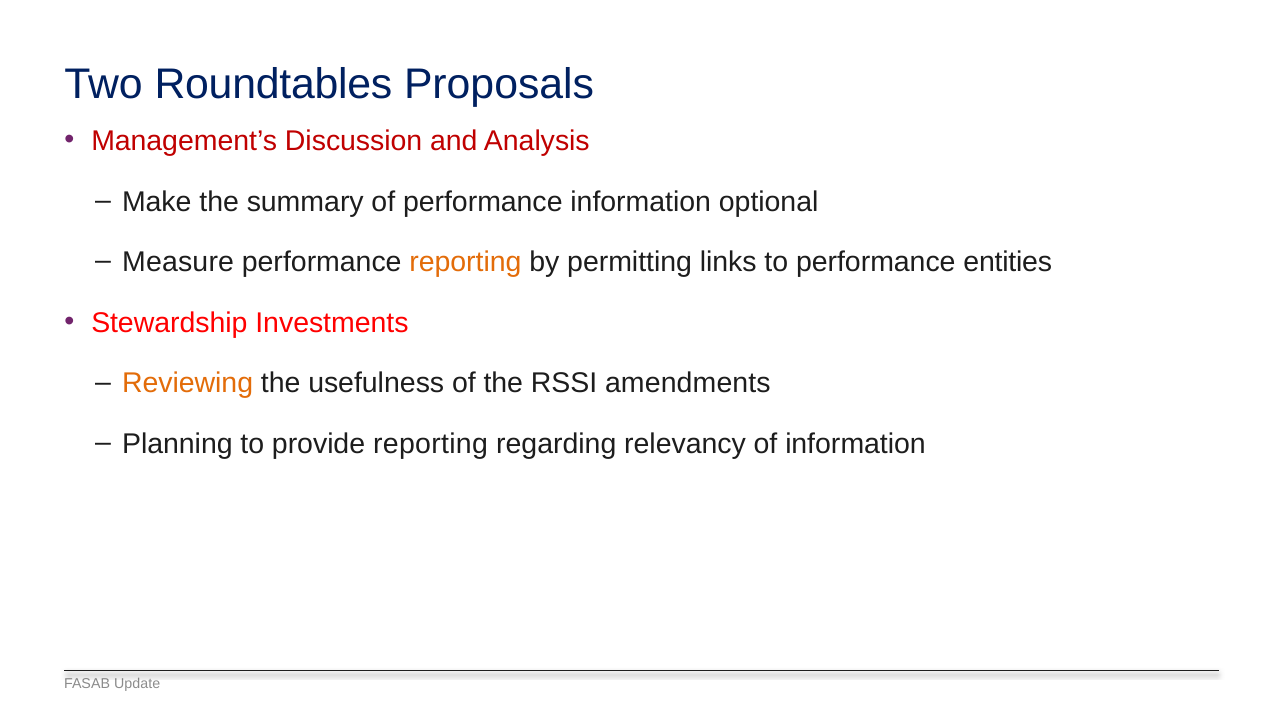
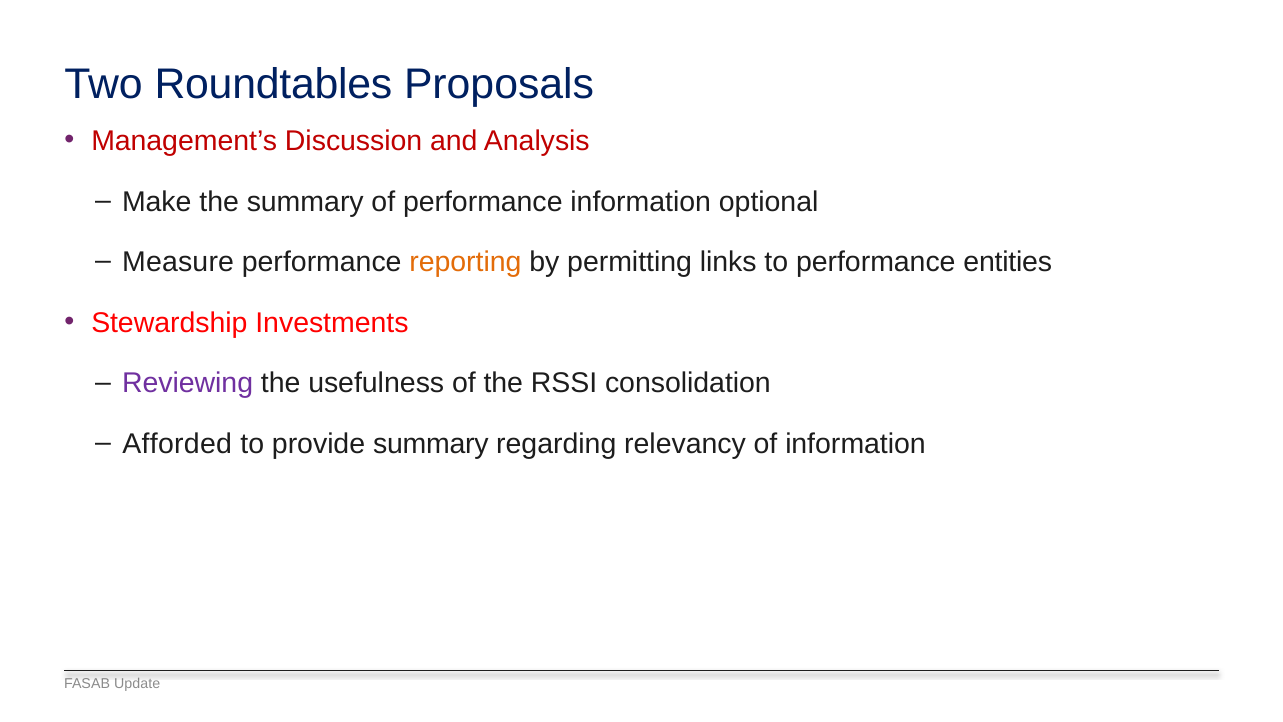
Reviewing colour: orange -> purple (188, 383)
amendments: amendments -> consolidation (688, 383)
Planning: Planning -> Afforded (177, 444)
provide reporting: reporting -> summary (431, 444)
